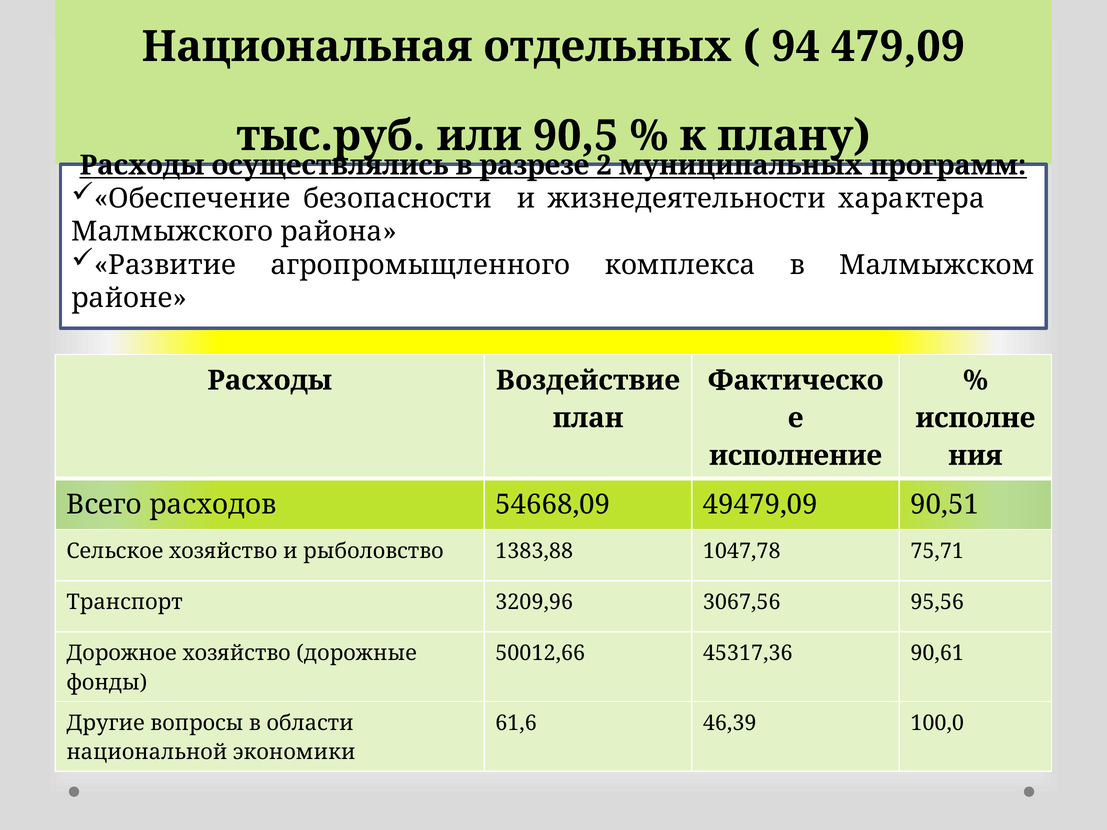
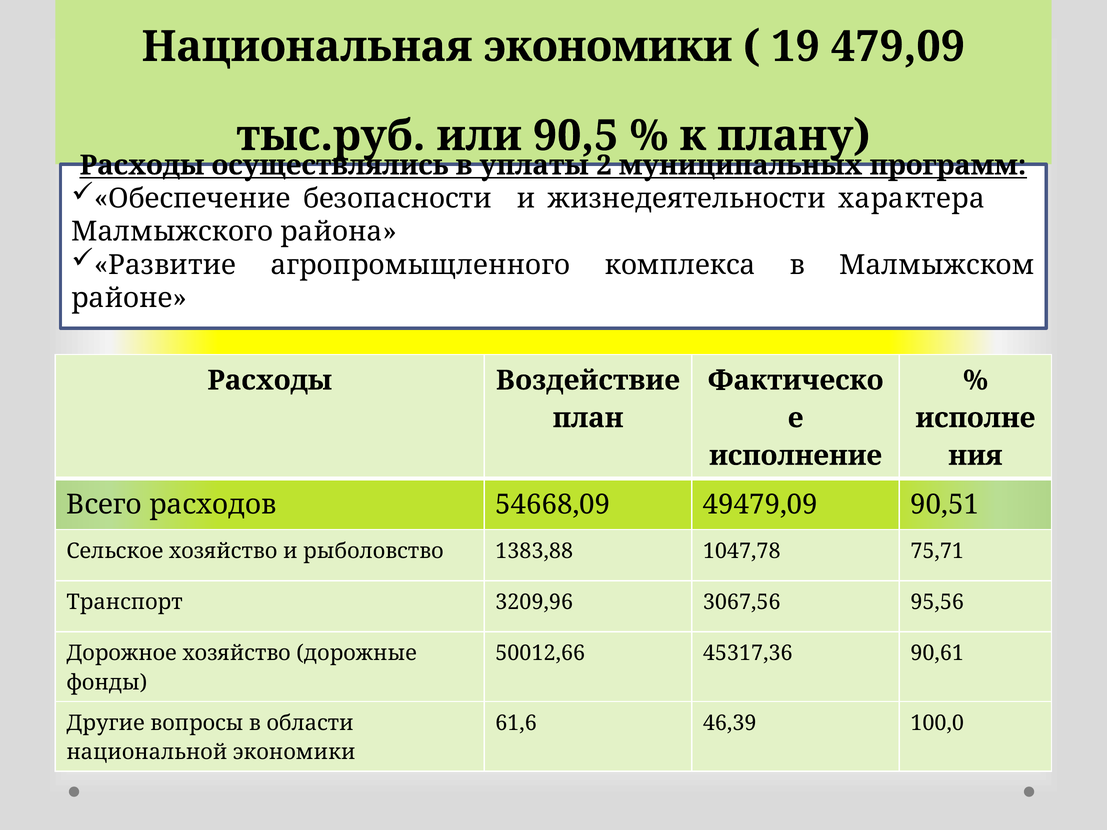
Национальная отдельных: отдельных -> экономики (608, 47)
94: 94 -> 19 (796, 47)
разрезе: разрезе -> уплаты (534, 165)
